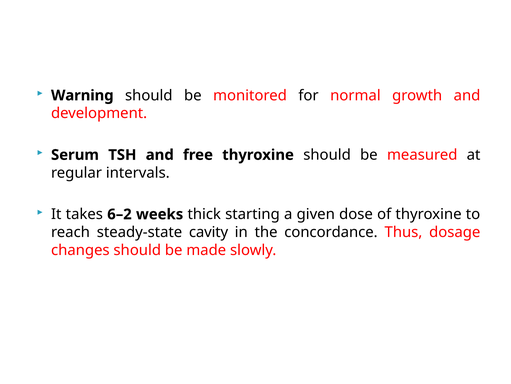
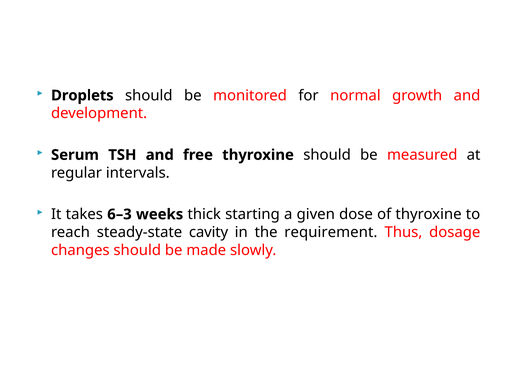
Warning: Warning -> Droplets (82, 95)
6–2: 6–2 -> 6–3 (119, 214)
concordance: concordance -> requirement (331, 232)
